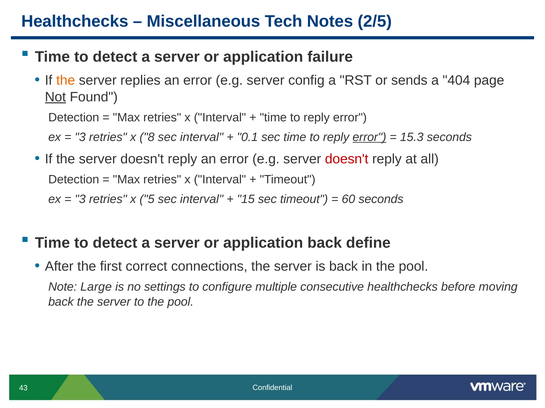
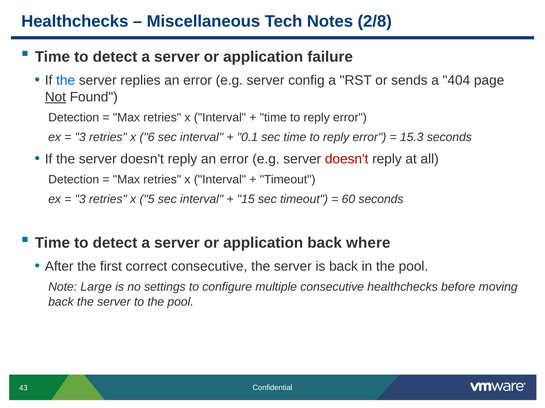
2/5: 2/5 -> 2/8 (375, 21)
the colour: orange -> blue (66, 81)
8: 8 -> 6 (147, 137)
error underline: present -> none (369, 137)
define: define -> where (368, 243)
correct connections: connections -> consecutive (209, 267)
